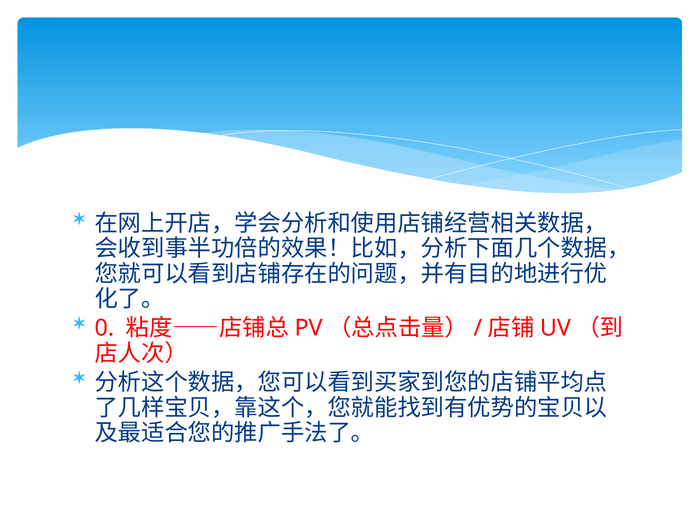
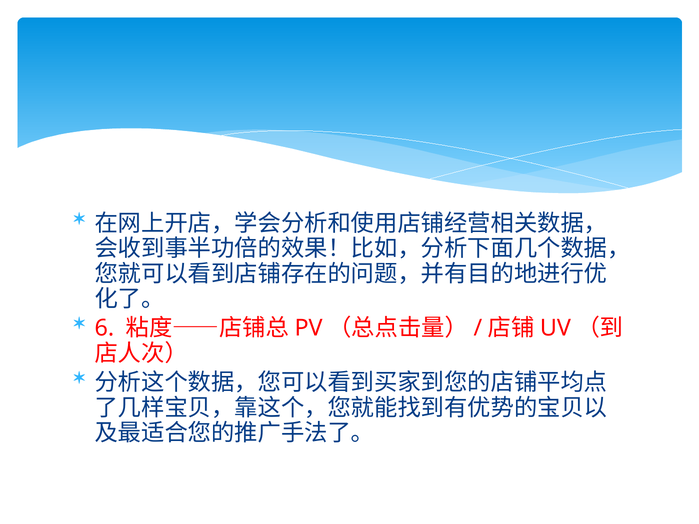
0: 0 -> 6 (104, 328)
